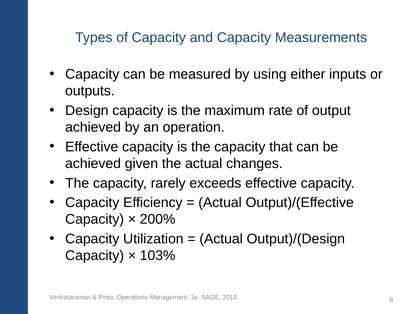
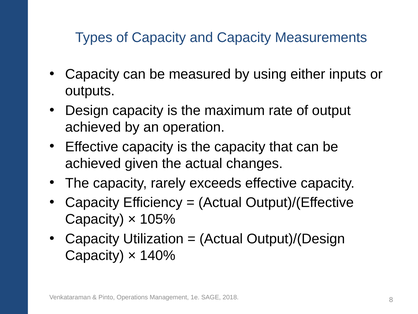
200%: 200% -> 105% (158, 219)
103%: 103% -> 140% (158, 255)
